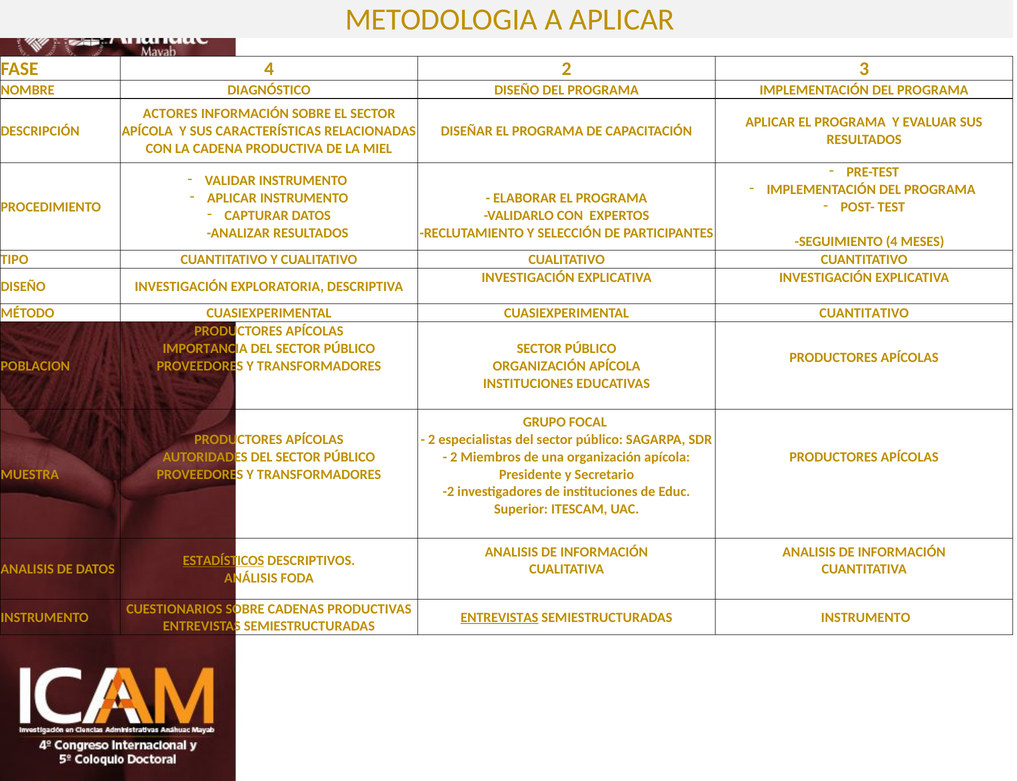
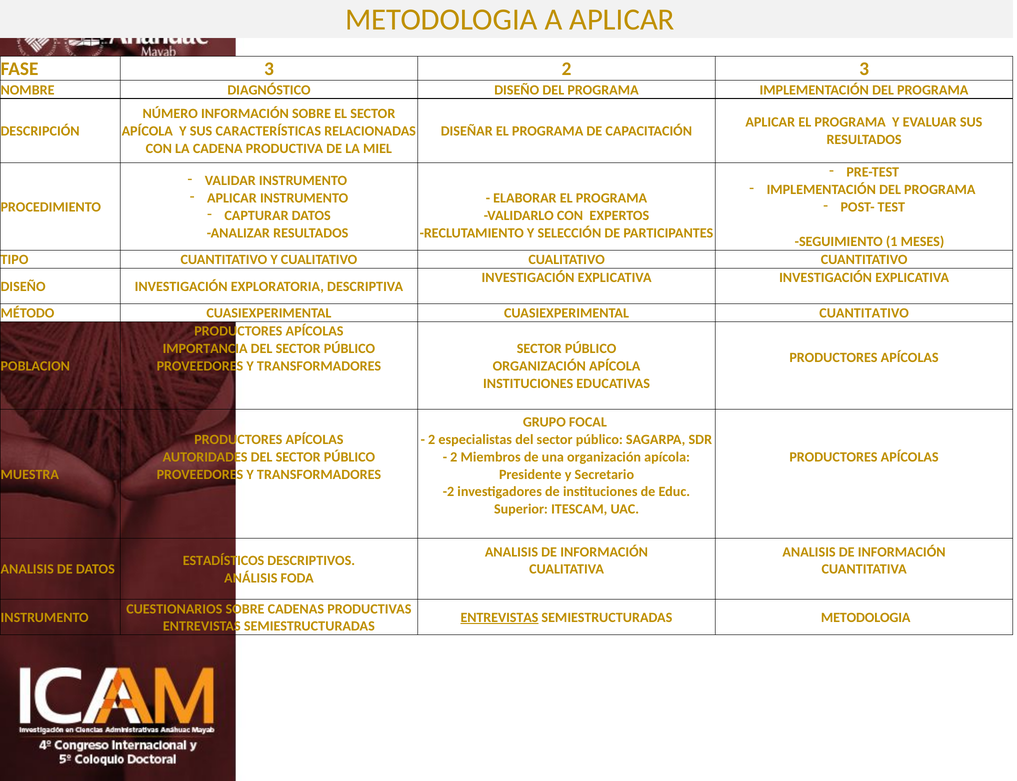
FASE 4: 4 -> 3 (269, 69)
ACTORES: ACTORES -> NÚMERO (170, 114)
SEGUIMIENTO 4: 4 -> 1 (892, 242)
ESTADÍSTICOS underline: present -> none (223, 561)
SEMIESTRUCTURADAS INSTRUMENTO: INSTRUMENTO -> METODOLOGIA (866, 618)
